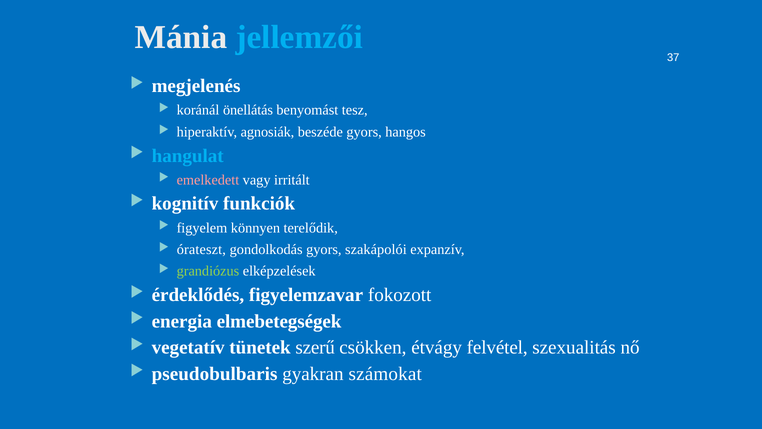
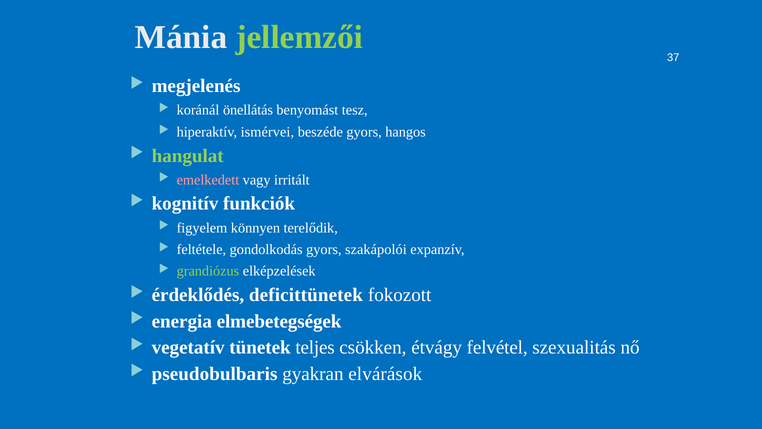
jellemzői colour: light blue -> light green (299, 37)
agnosiák: agnosiák -> ismérvei (267, 132)
hangulat colour: light blue -> light green (188, 156)
órateszt: órateszt -> feltétele (201, 249)
figyelemzavar: figyelemzavar -> deficittünetek (306, 295)
szerű: szerű -> teljes (315, 347)
számokat: számokat -> elvárások (385, 373)
